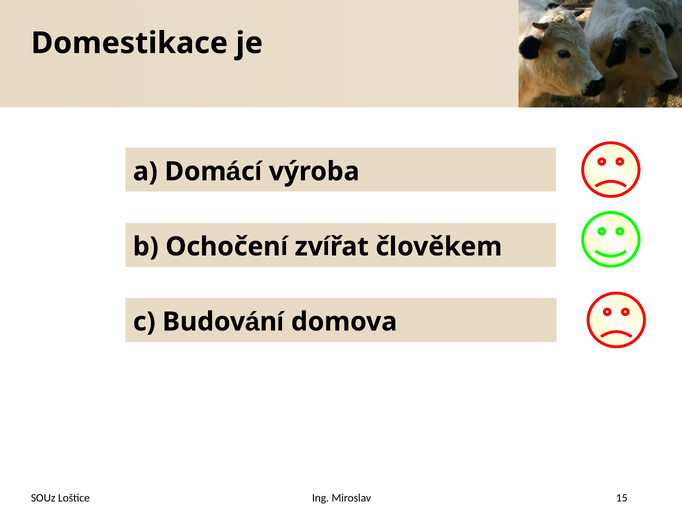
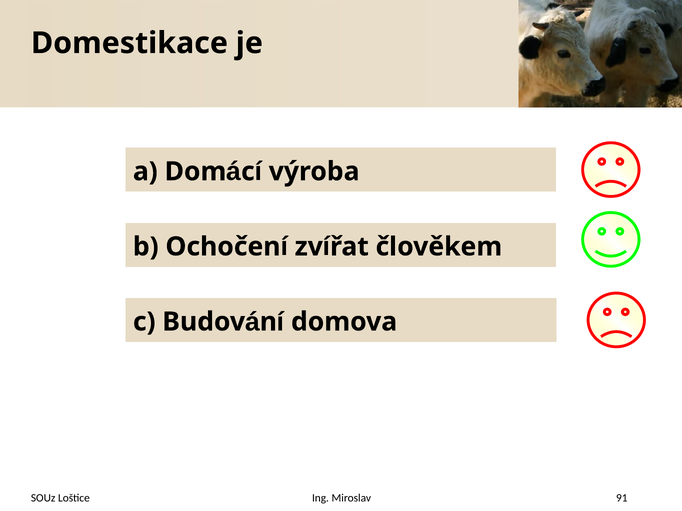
15: 15 -> 91 (622, 499)
